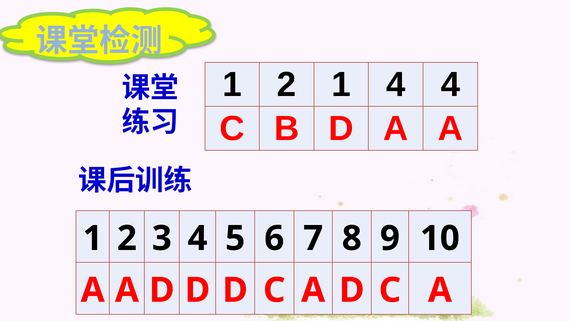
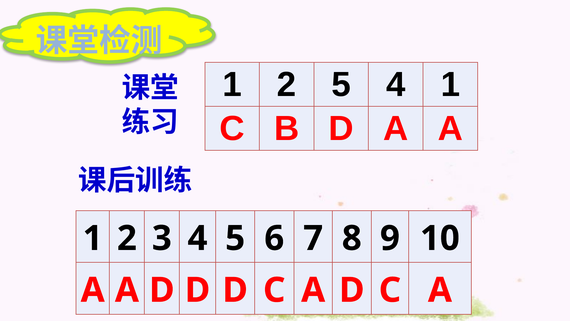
2 1: 1 -> 5 (341, 85)
4 4: 4 -> 1 (450, 85)
